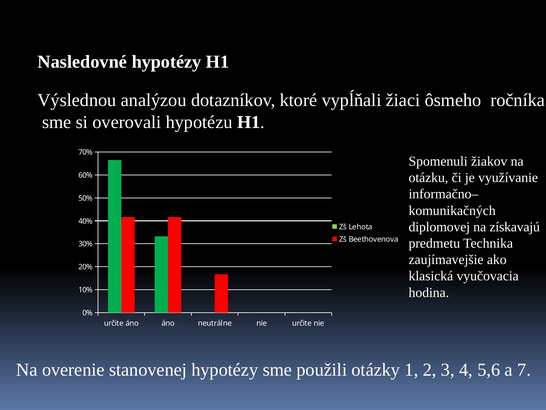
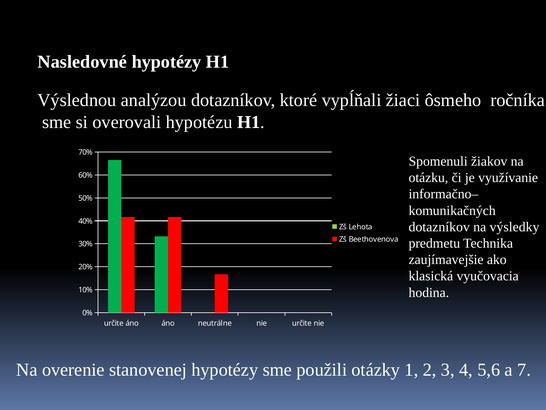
diplomovej: diplomovej -> dotazníkov (439, 227)
získavajú: získavajú -> výsledky (515, 227)
